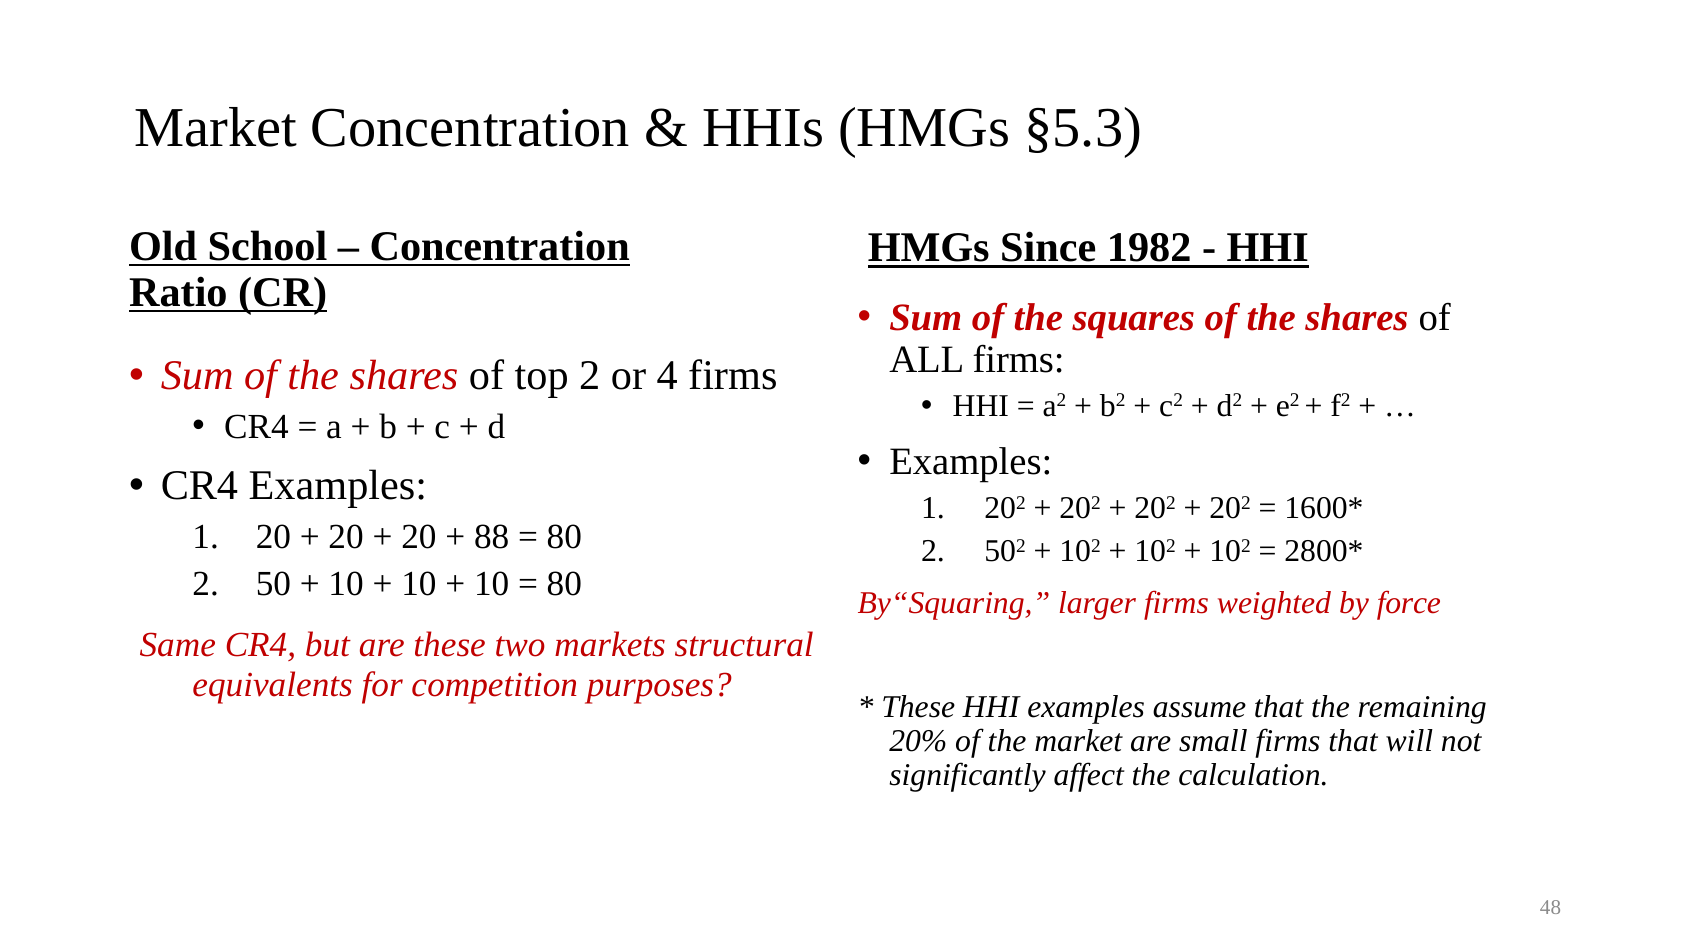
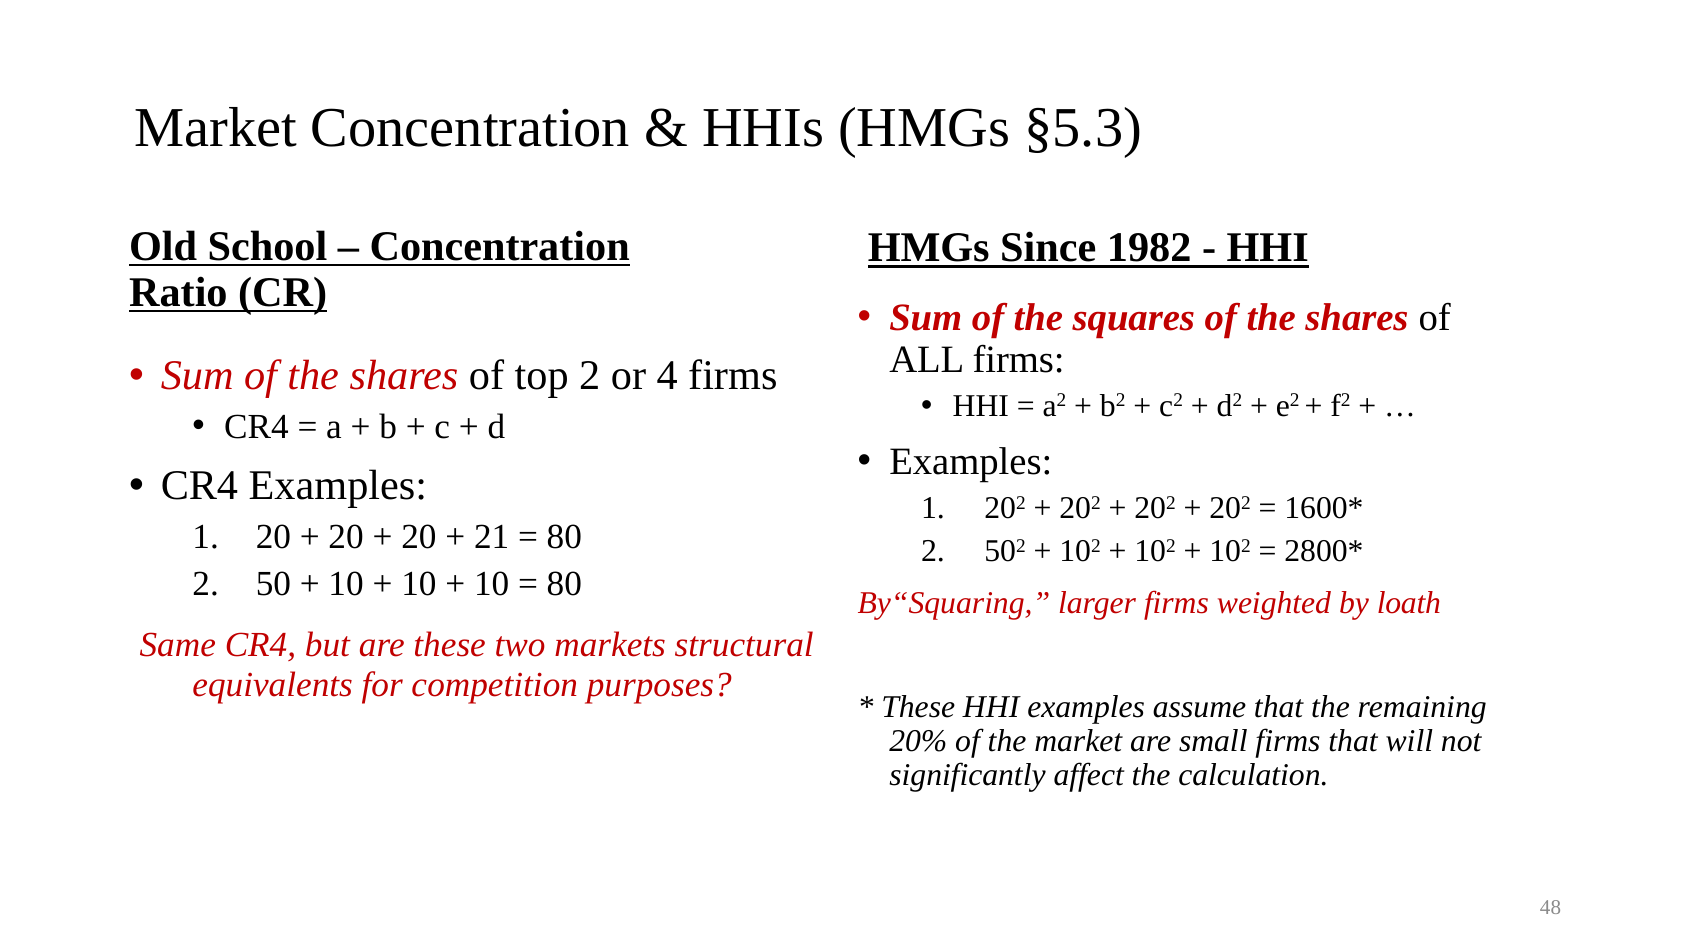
88: 88 -> 21 (492, 537)
force: force -> loath (1409, 604)
